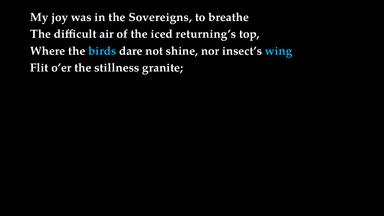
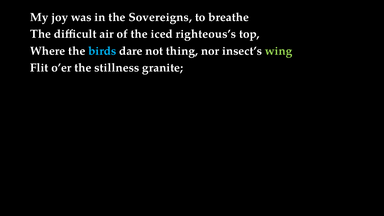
returning’s: returning’s -> righteous’s (206, 34)
shine: shine -> thing (182, 51)
wing colour: light blue -> light green (279, 51)
